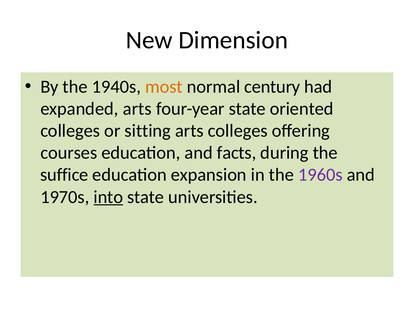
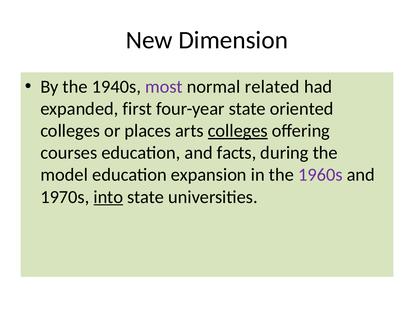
most colour: orange -> purple (164, 87)
century: century -> related (272, 87)
expanded arts: arts -> first (137, 109)
sitting: sitting -> places (148, 131)
colleges underline: none -> present (238, 131)
suffice: suffice -> model (64, 175)
